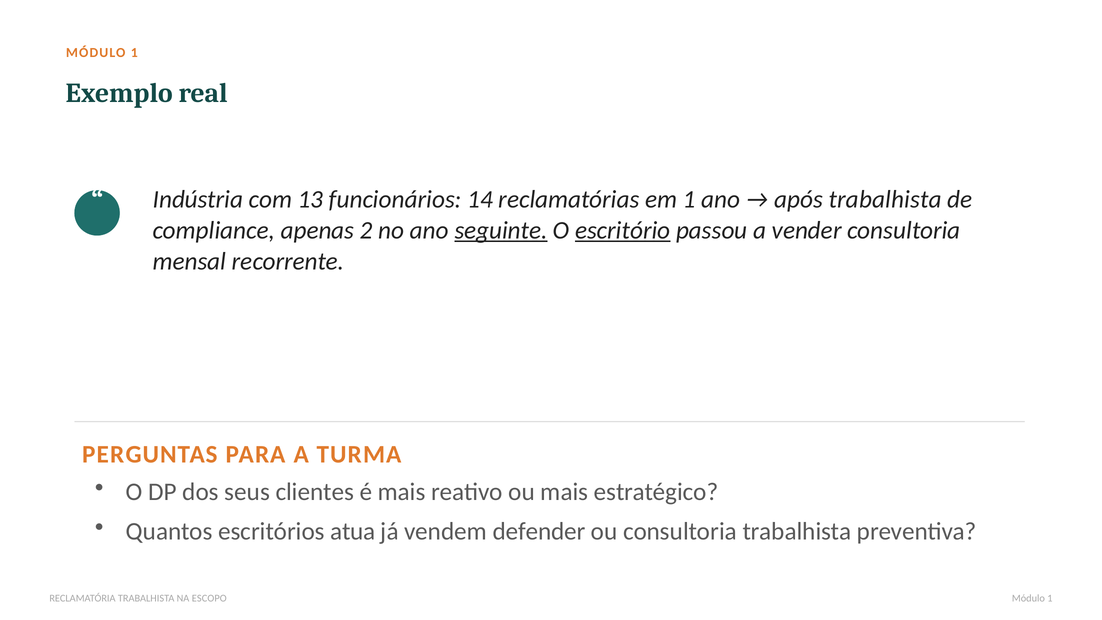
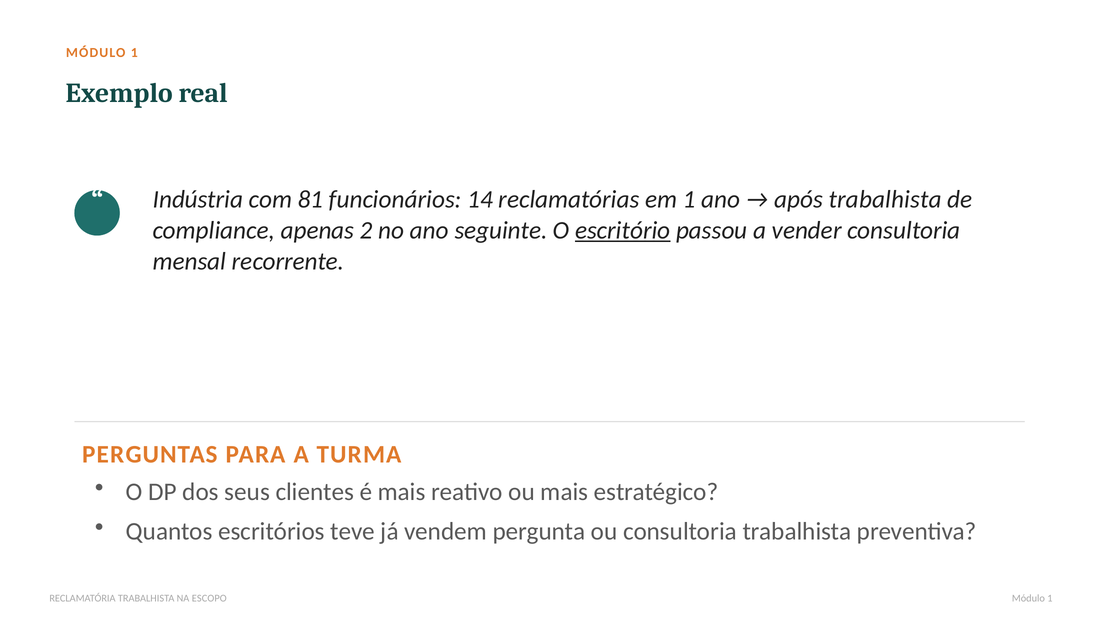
13: 13 -> 81 (310, 199)
seguinte underline: present -> none (501, 230)
atua: atua -> teve (353, 532)
defender: defender -> pergunta (539, 532)
